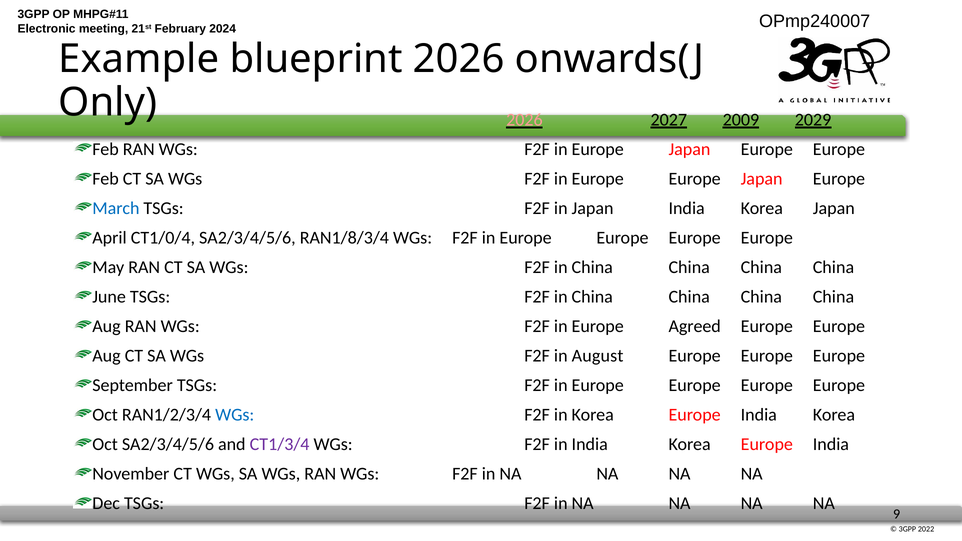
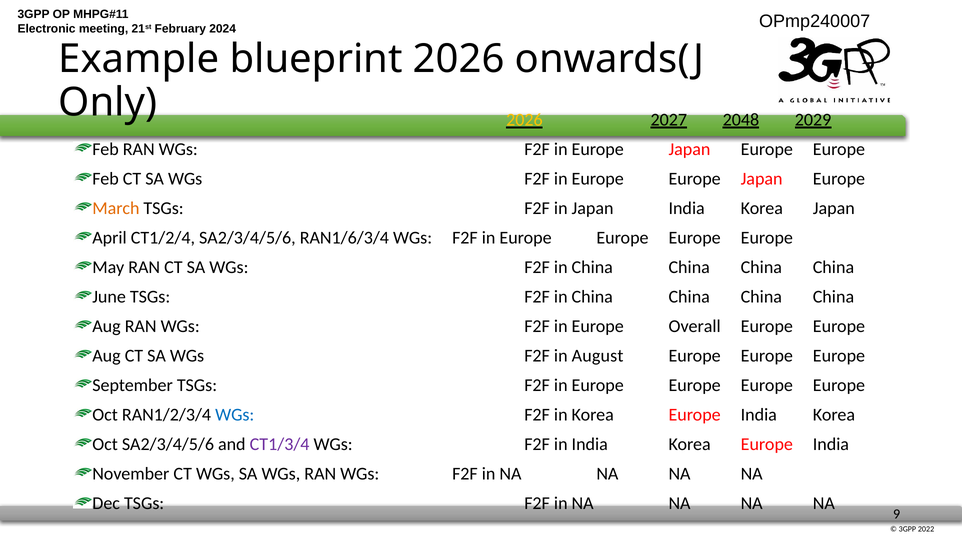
2026 colour: pink -> yellow (524, 120)
2009: 2009 -> 2048 (741, 120)
March colour: blue -> orange (116, 208)
CT1/0/4: CT1/0/4 -> CT1/2/4 (163, 238)
RAN1/8/3/4: RAN1/8/3/4 -> RAN1/6/3/4 (344, 238)
Agreed: Agreed -> Overall (695, 326)
